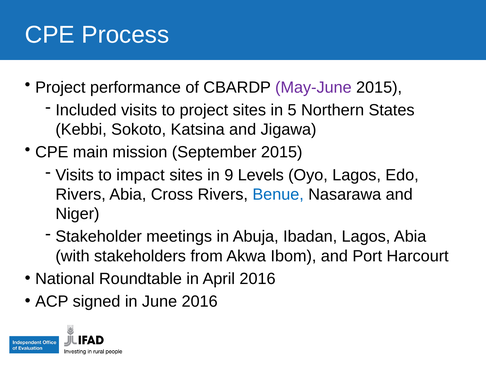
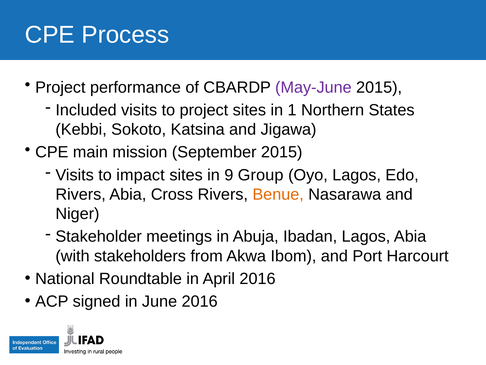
5: 5 -> 1 (292, 110)
Levels: Levels -> Group (261, 175)
Benue colour: blue -> orange (278, 194)
